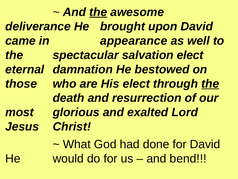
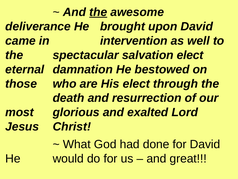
appearance: appearance -> intervention (134, 41)
the underline: present -> none (210, 83)
bend: bend -> great (188, 158)
